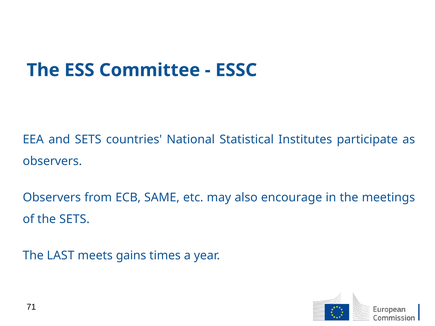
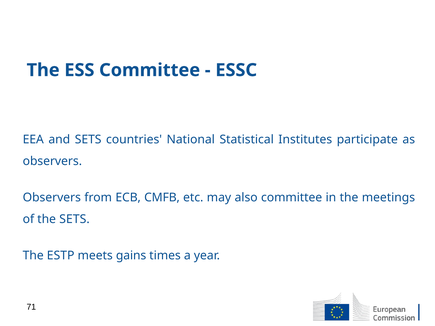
SAME: SAME -> CMFB (162, 198)
also encourage: encourage -> committee (292, 198)
LAST: LAST -> ESTP (61, 256)
